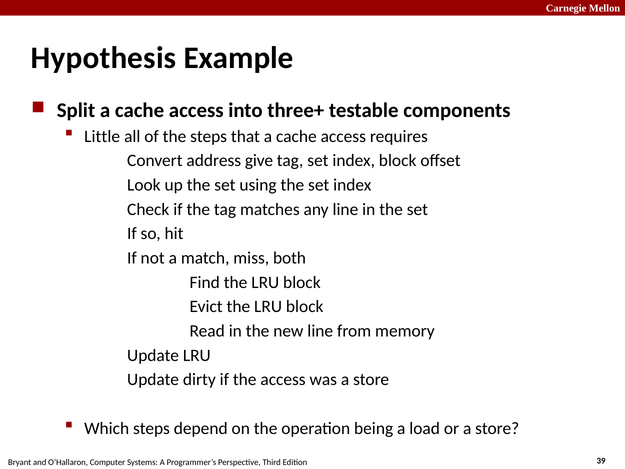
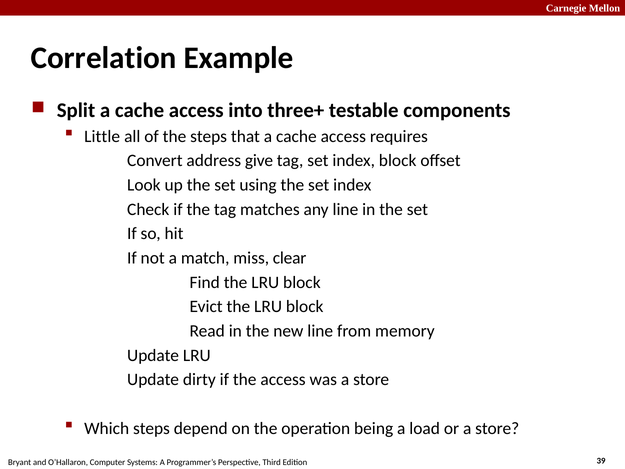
Hypothesis: Hypothesis -> Correlation (104, 58)
both: both -> clear (290, 258)
